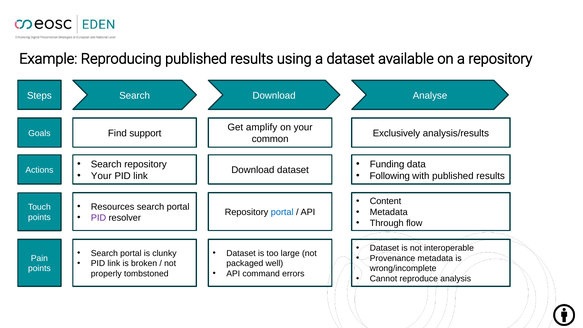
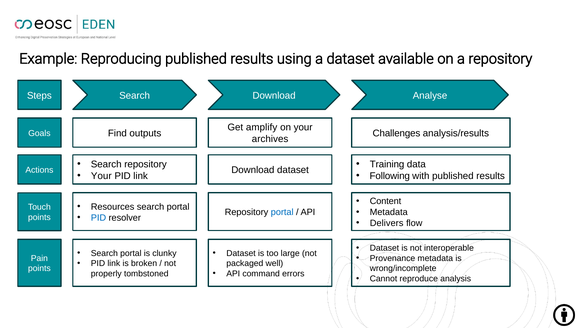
support: support -> outputs (145, 133)
Exclusively: Exclusively -> Challenges (396, 133)
common: common -> archives (270, 139)
Funding: Funding -> Training (387, 164)
PID colour: purple -> blue (98, 218)
Through: Through -> Delivers (387, 223)
